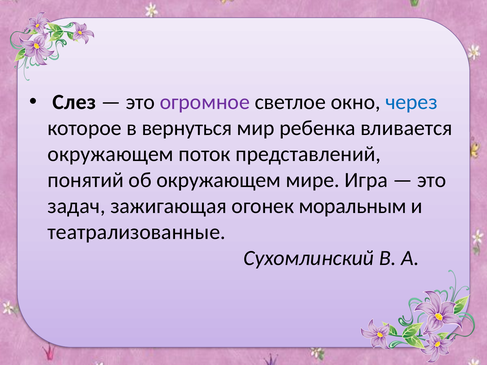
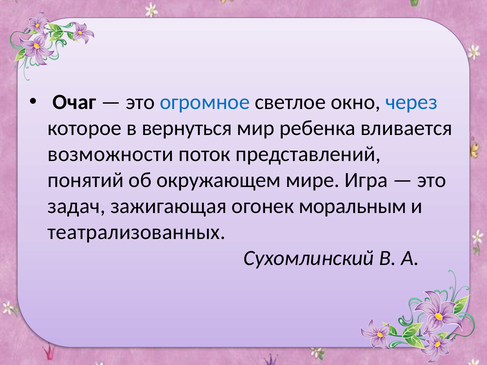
Слез: Слез -> Очаг (74, 102)
огромное colour: purple -> blue (205, 102)
окружающем: окружающем -> возможности (110, 154)
театрализованные: театрализованные -> театрализованных (137, 232)
